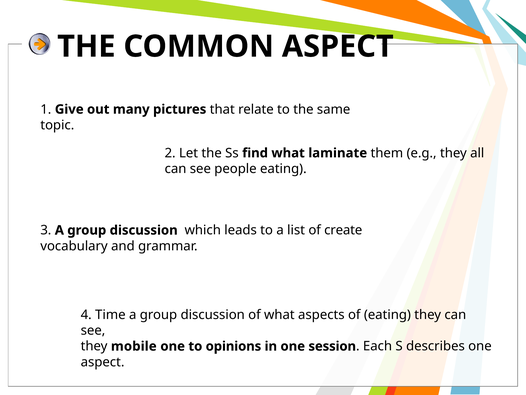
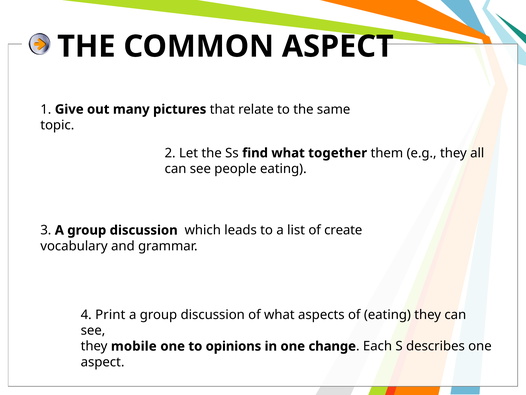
laminate: laminate -> together (338, 153)
Time: Time -> Print (110, 314)
session: session -> change (332, 346)
